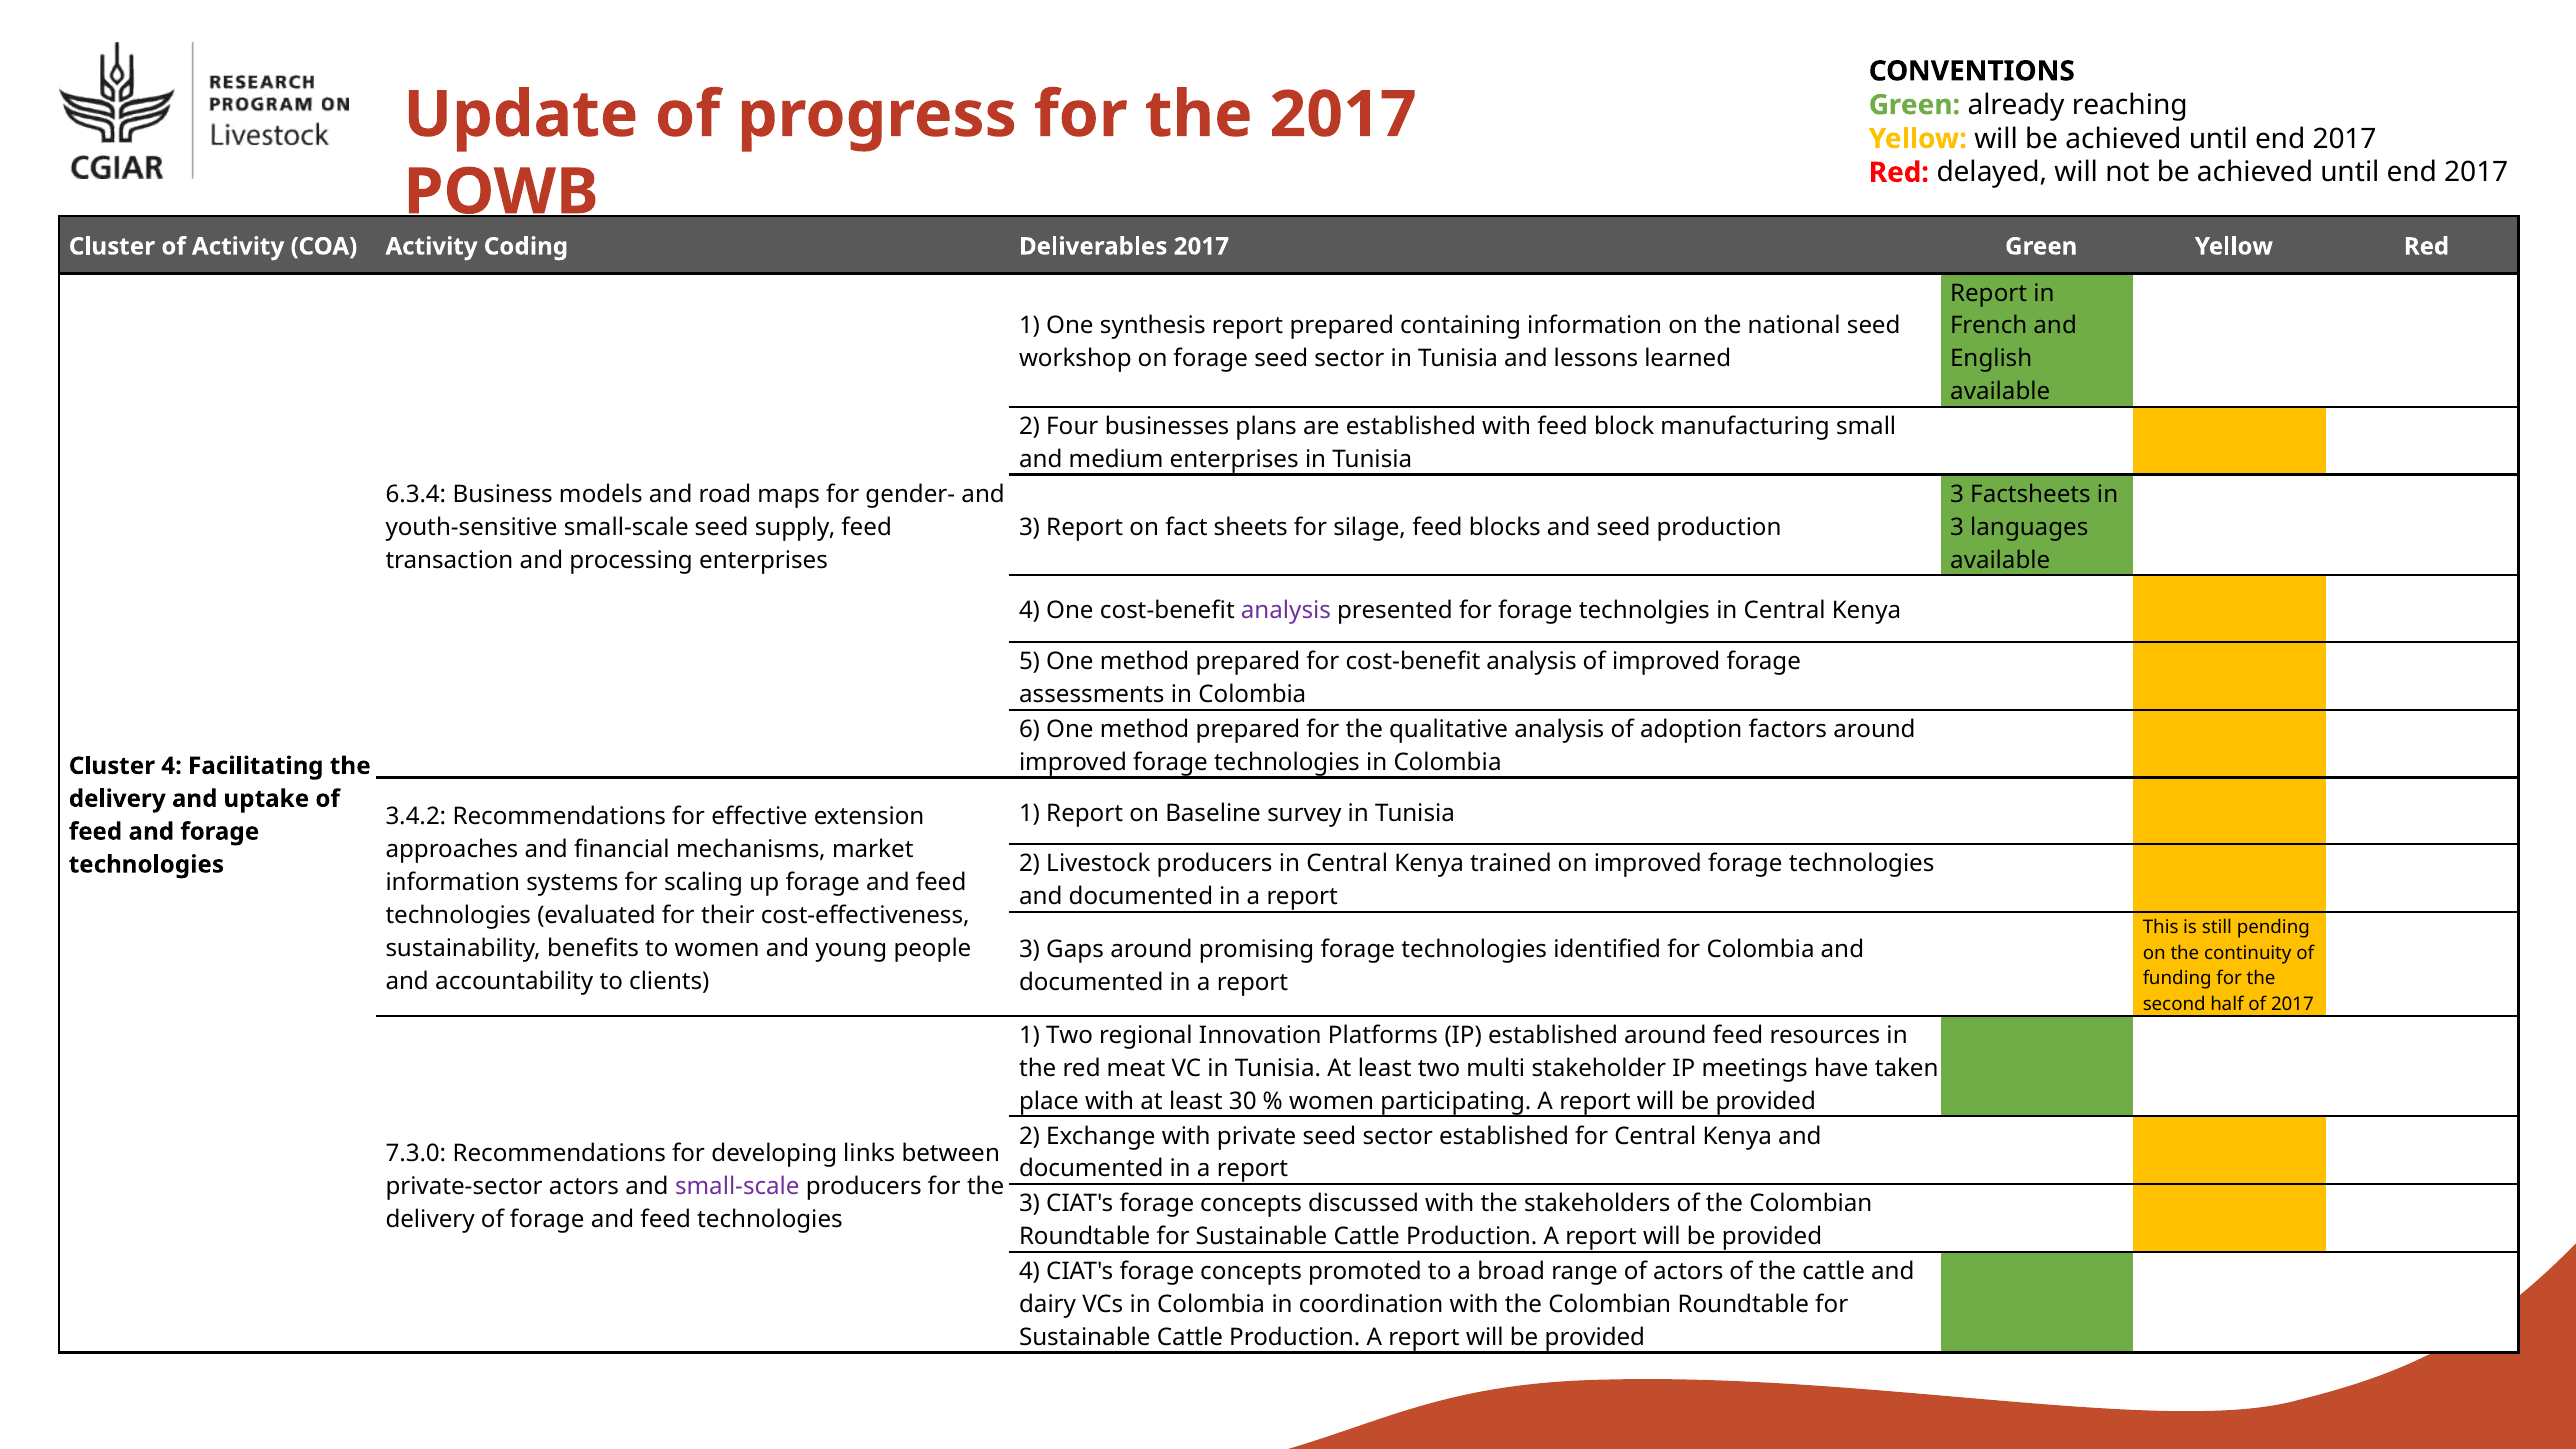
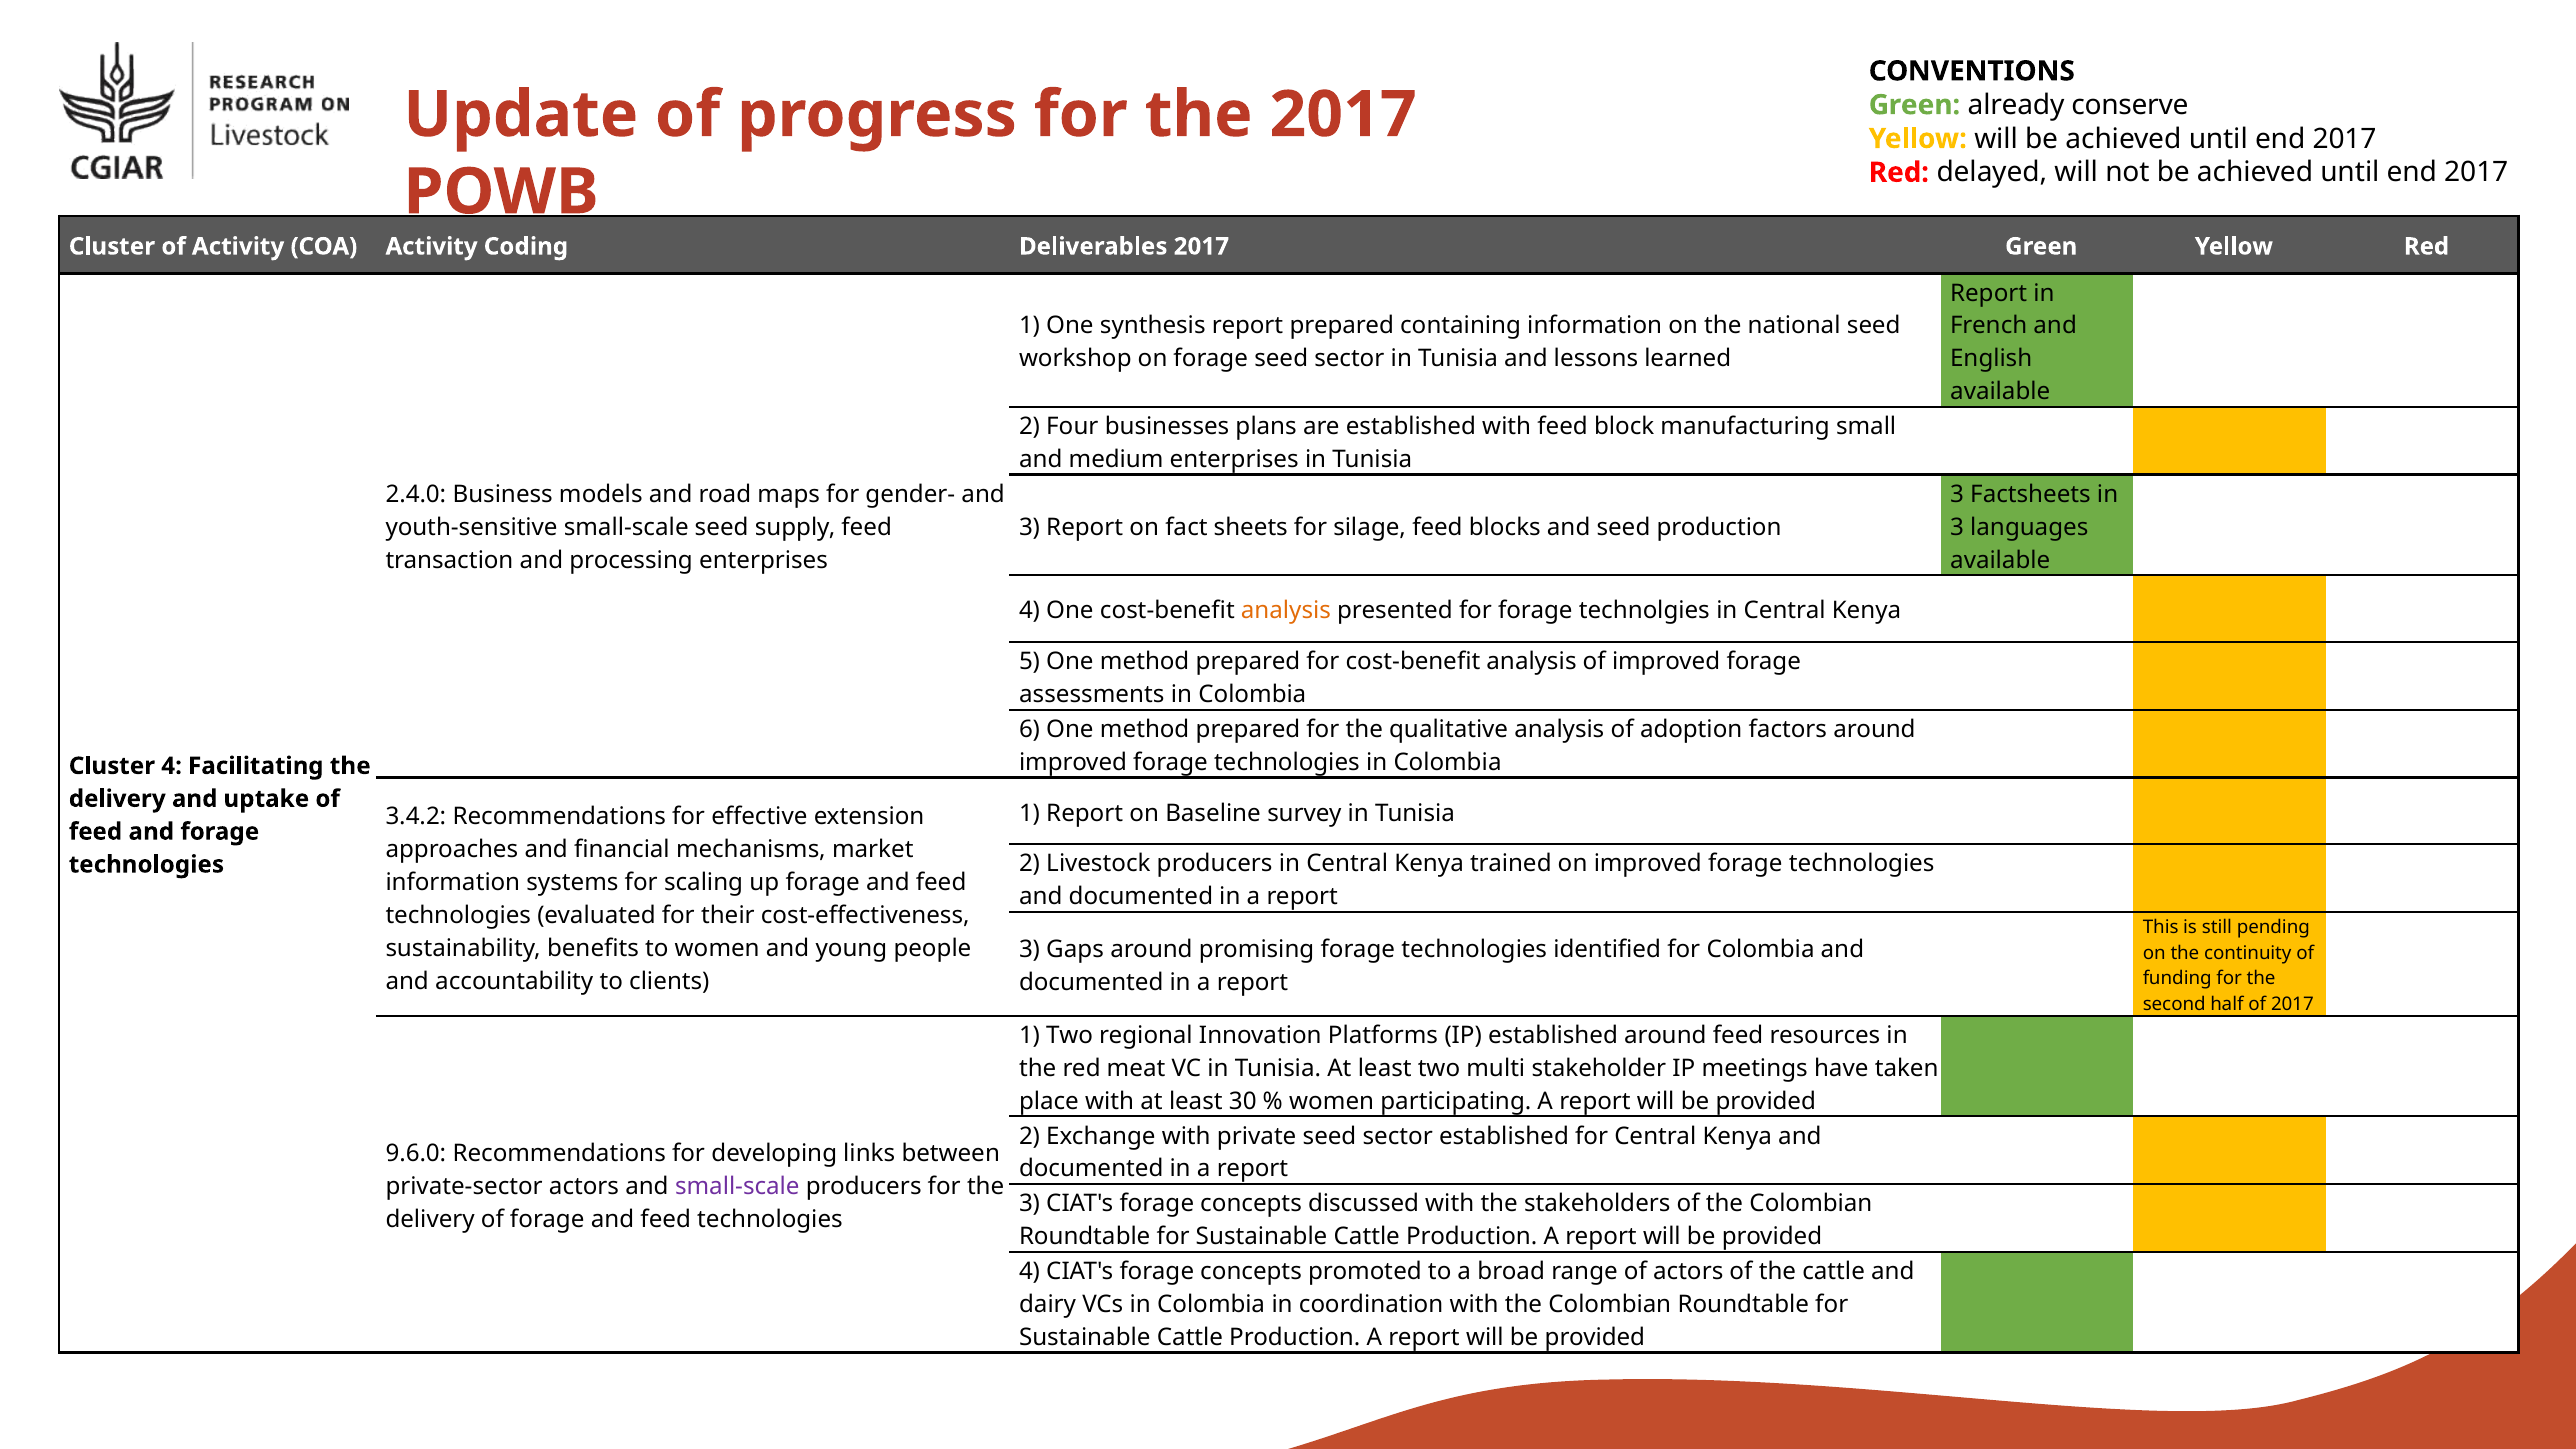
reaching: reaching -> conserve (2130, 105)
6.3.4: 6.3.4 -> 2.4.0 (416, 495)
analysis colour: purple -> orange (1286, 611)
7.3.0: 7.3.0 -> 9.6.0 (416, 1154)
